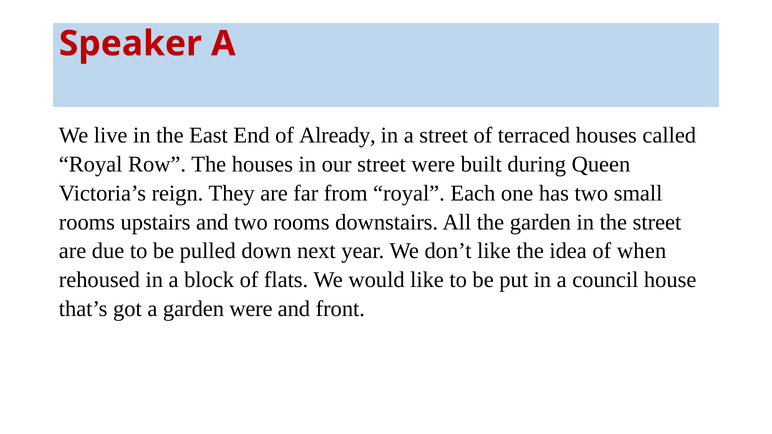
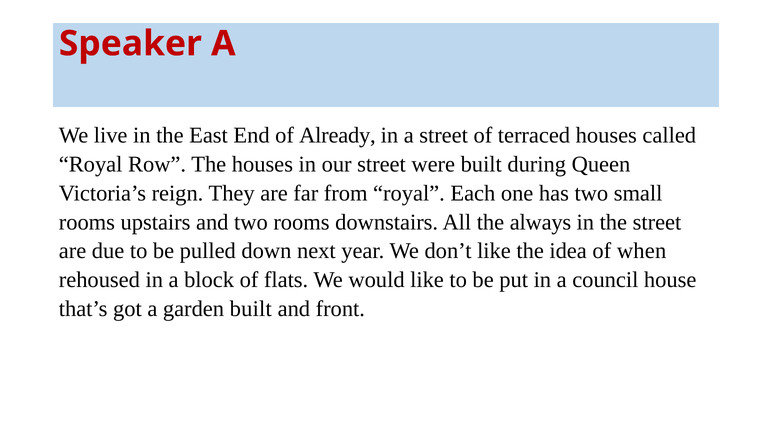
the garden: garden -> always (541, 222)
garden were: were -> built (251, 309)
